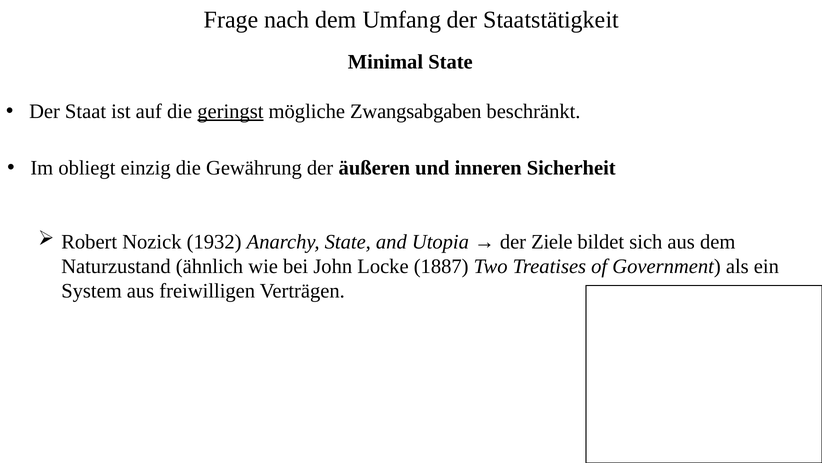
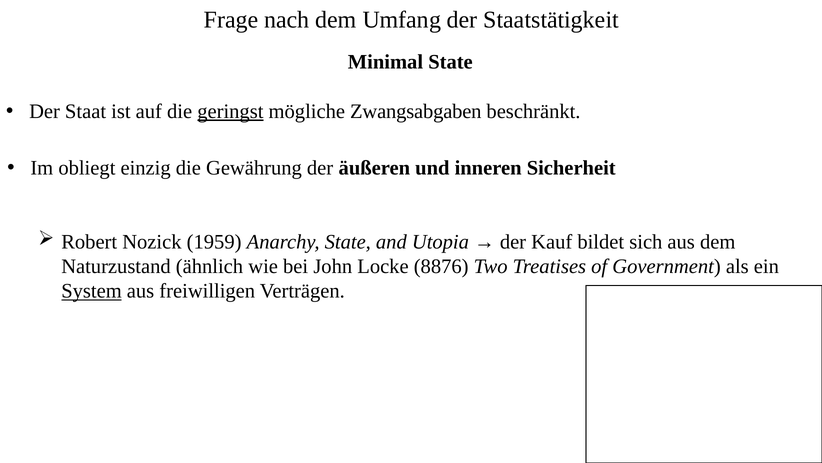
1932: 1932 -> 1959 (214, 241)
Ziele: Ziele -> Kauf (552, 241)
1887: 1887 -> 8876 (441, 266)
System underline: none -> present (92, 291)
